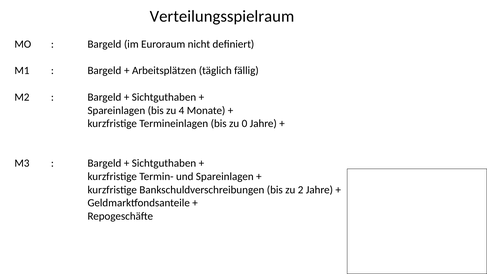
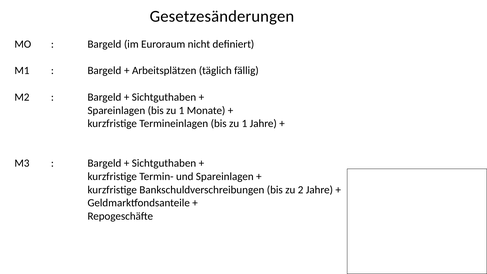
Verteilungsspielraum: Verteilungsspielraum -> Gesetzesänderungen (222, 16)
Spareinlagen bis zu 4: 4 -> 1 (182, 110)
Termineinlagen bis zu 0: 0 -> 1 (244, 124)
